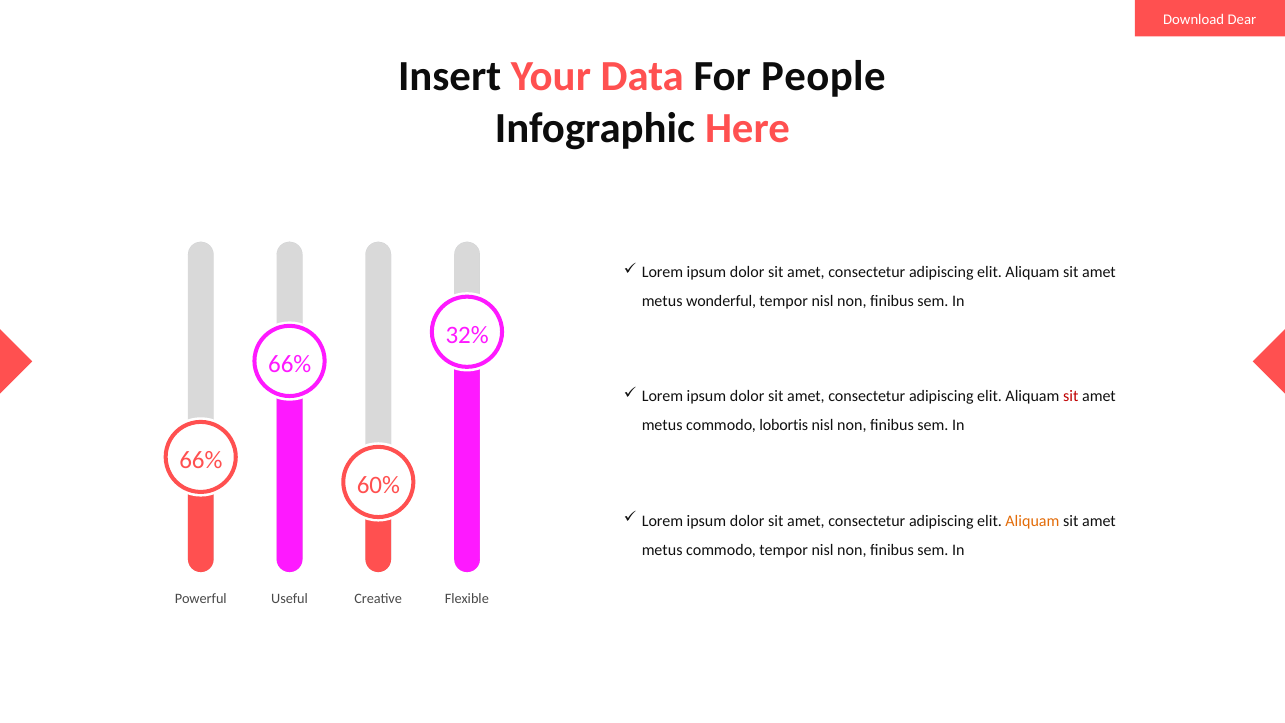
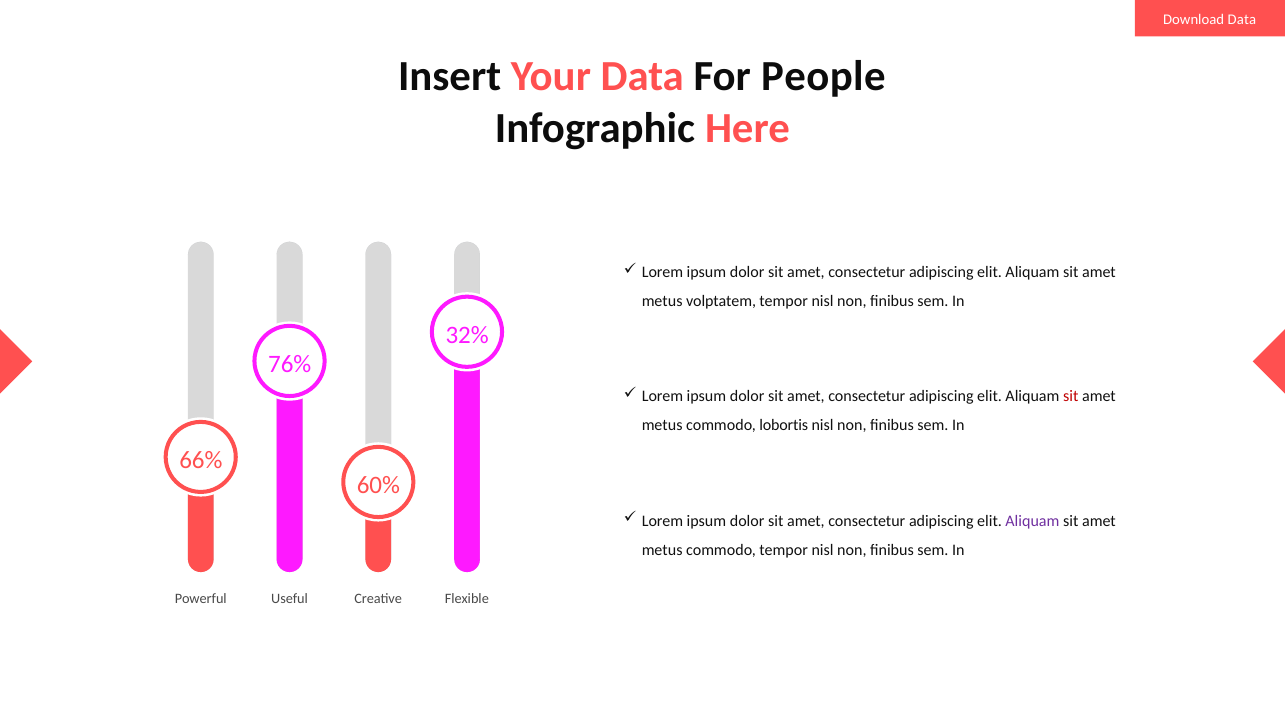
Download Dear: Dear -> Data (1242, 19)
wonderful: wonderful -> volptatem (721, 301)
66%: 66% -> 76% (290, 364)
Aliquam colour: orange -> purple (1032, 521)
